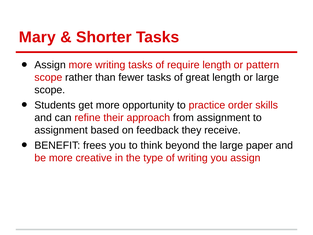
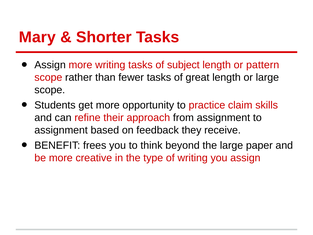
require: require -> subject (183, 65)
order: order -> claim (240, 105)
